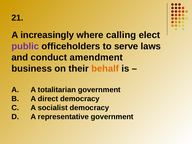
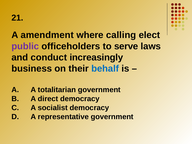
increasingly: increasingly -> amendment (47, 35)
amendment: amendment -> increasingly (96, 57)
behalf colour: orange -> blue (105, 69)
